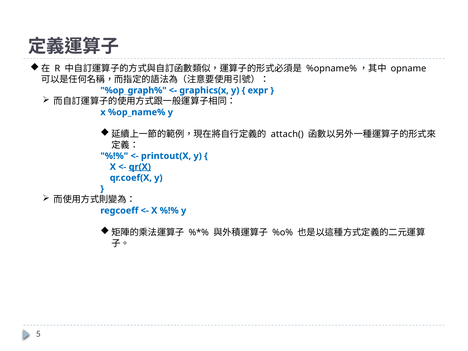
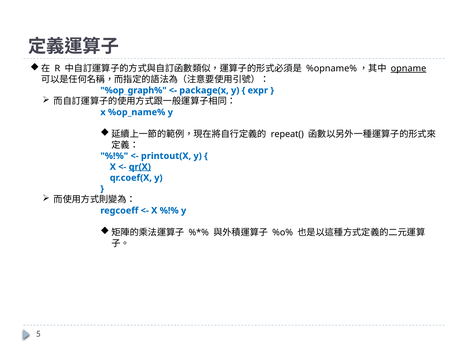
opname underline: none -> present (408, 69)
graphics(x: graphics(x -> package(x (204, 90)
attach(: attach( -> repeat( (287, 134)
